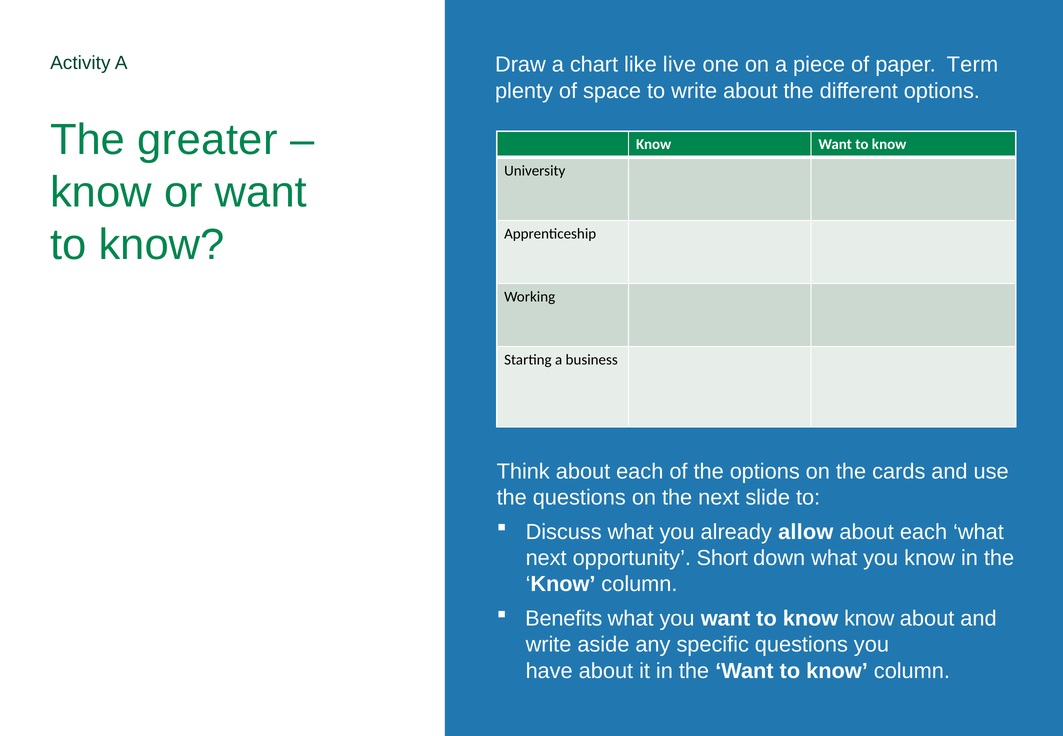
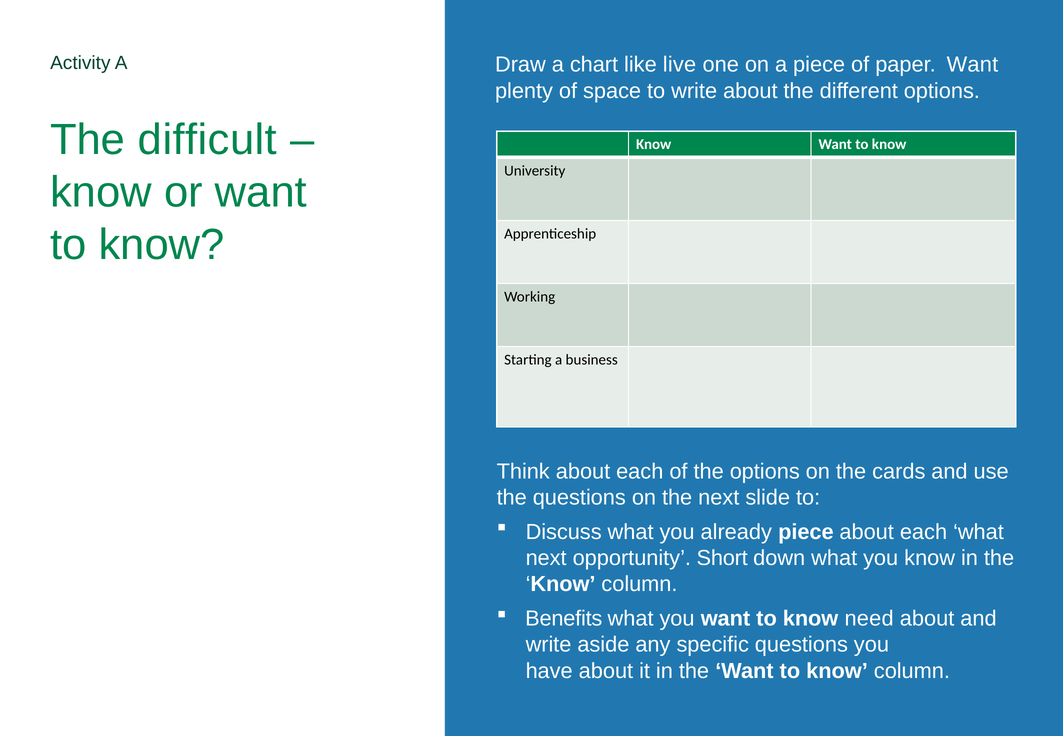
paper Term: Term -> Want (972, 65)
greater: greater -> difficult (207, 140)
already allow: allow -> piece (806, 532)
know know: know -> need (869, 618)
